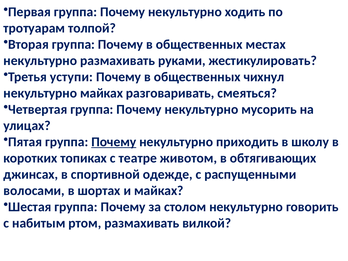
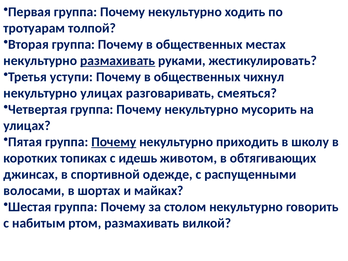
размахивать underline: none -> present (118, 61)
некультурно майках: майках -> улицах (101, 93)
театре: театре -> идешь (138, 158)
